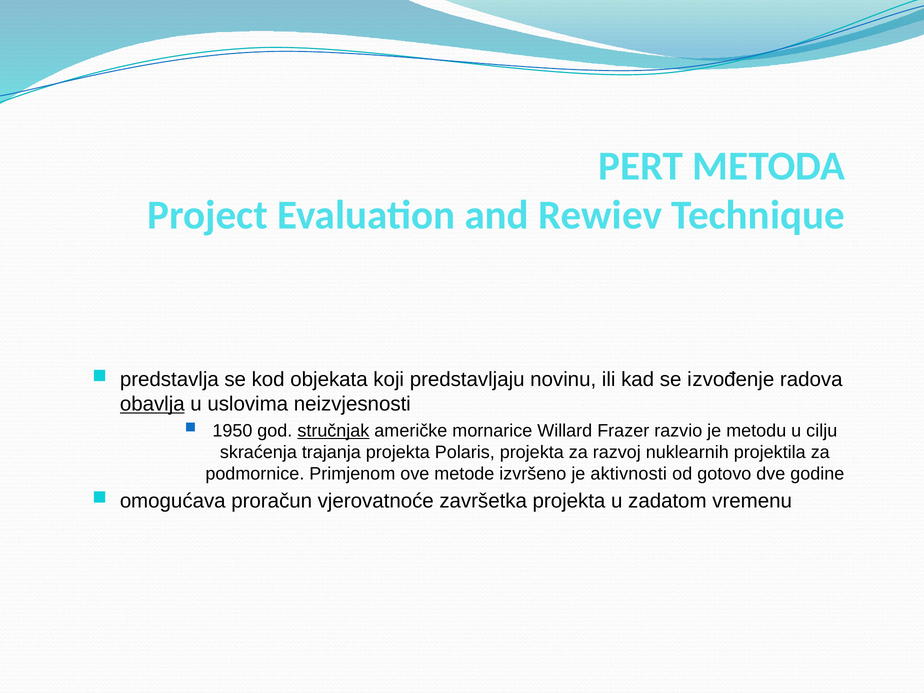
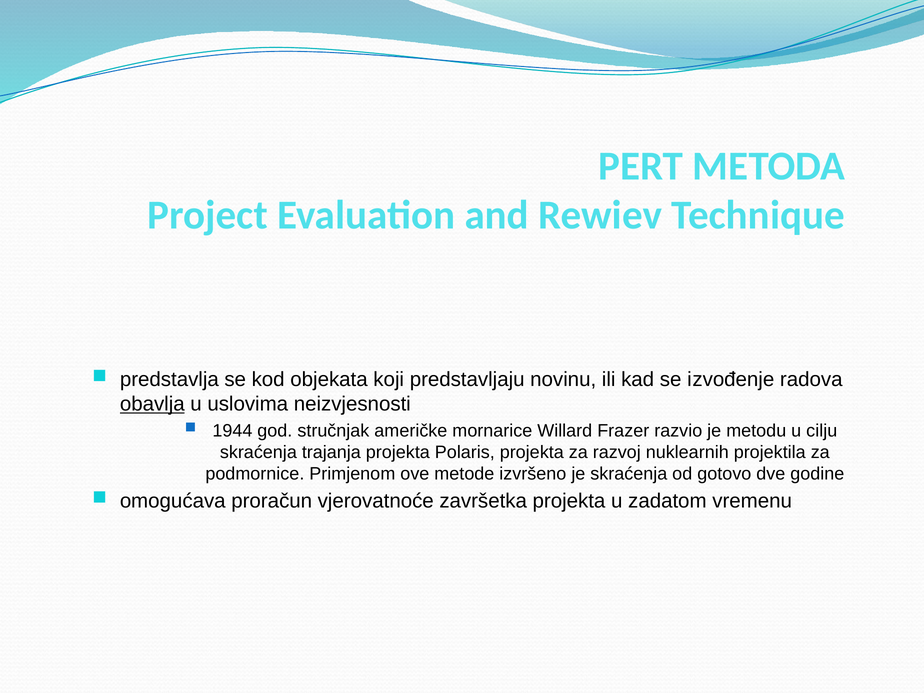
1950: 1950 -> 1944 (232, 431)
stručnjak underline: present -> none (333, 431)
je aktivnosti: aktivnosti -> skraćenja (629, 474)
